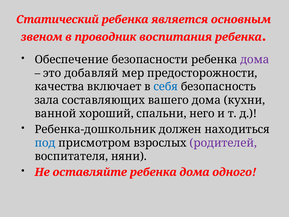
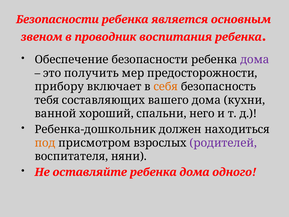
Статический: Статический -> Безопасности (57, 19)
добавляй: добавляй -> получить (91, 73)
качества: качества -> прибору (59, 87)
себя colour: blue -> orange (166, 87)
зала: зала -> тебя (47, 100)
под colour: blue -> orange (45, 143)
